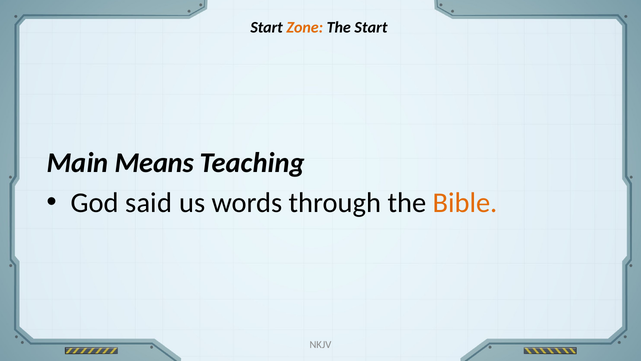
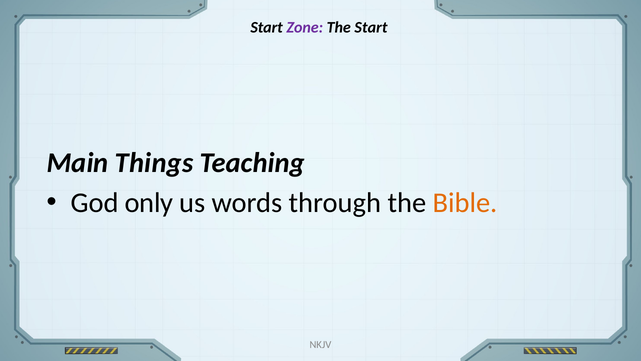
Zone colour: orange -> purple (305, 27)
Means: Means -> Things (154, 163)
said: said -> only (149, 203)
